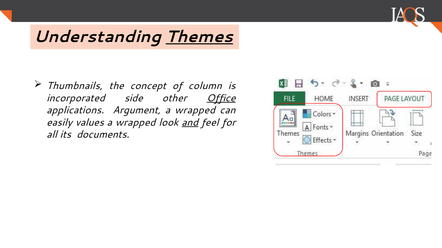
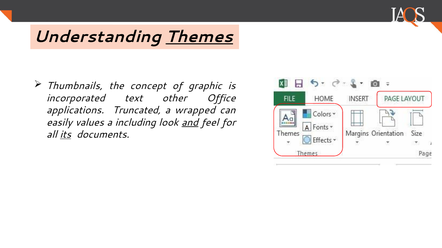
column: column -> graphic (205, 86)
side: side -> text (134, 98)
Office underline: present -> none (221, 98)
Argument: Argument -> Truncated (137, 111)
wrapped: wrapped -> including (135, 123)
its underline: none -> present (66, 135)
